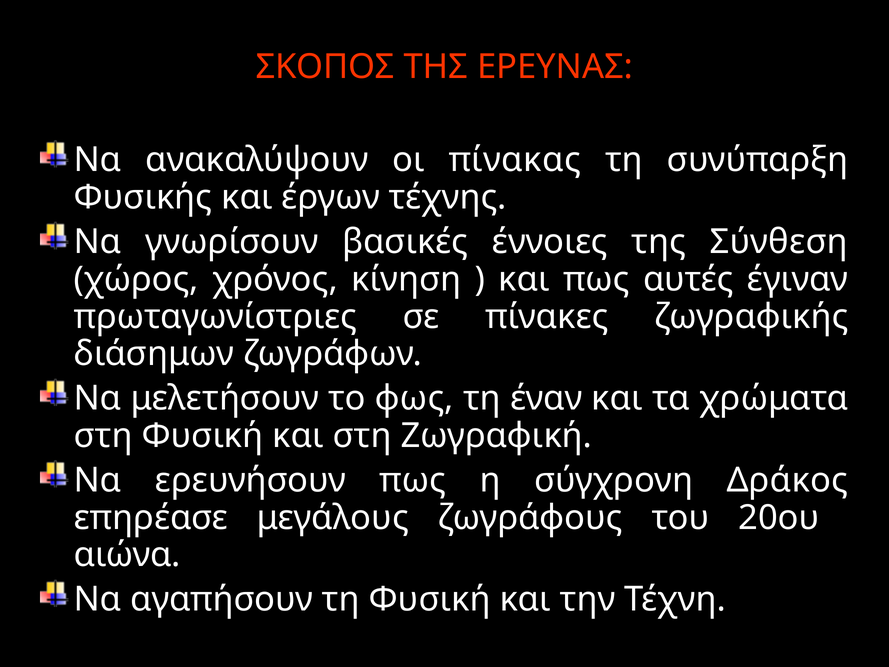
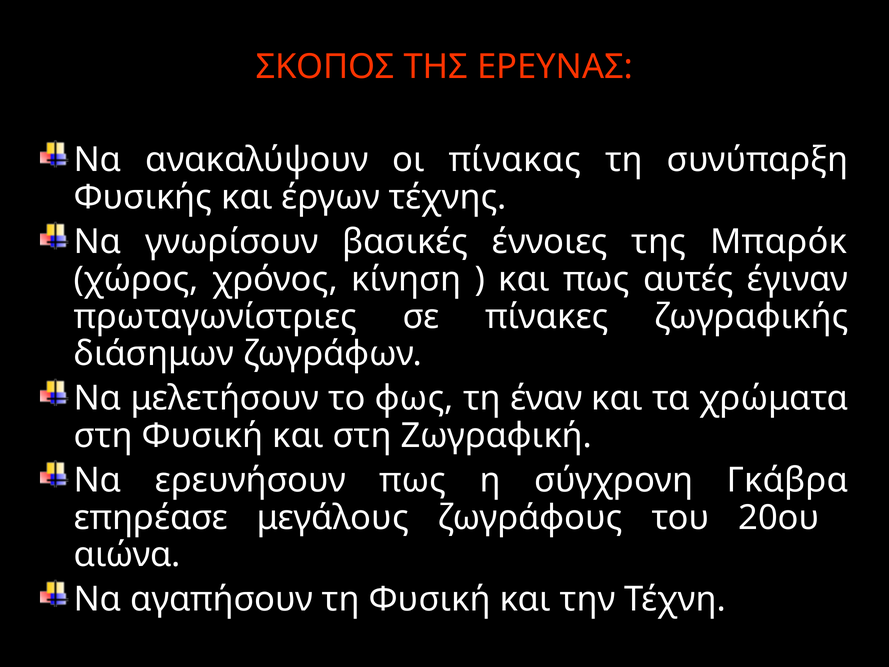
Σύνθεση: Σύνθεση -> Μπαρόκ (779, 242)
Δράκος: Δράκος -> Γκάβρα (787, 480)
